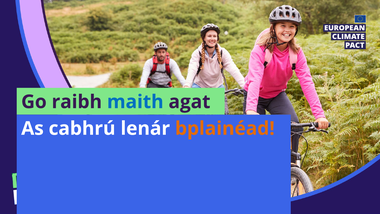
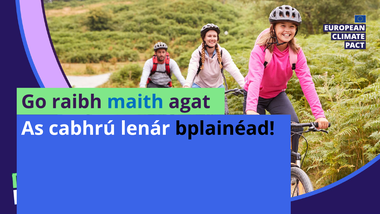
bplainéad colour: orange -> black (225, 128)
